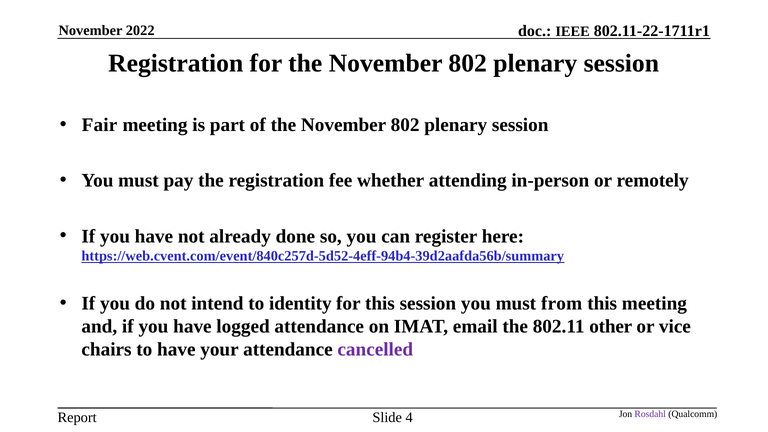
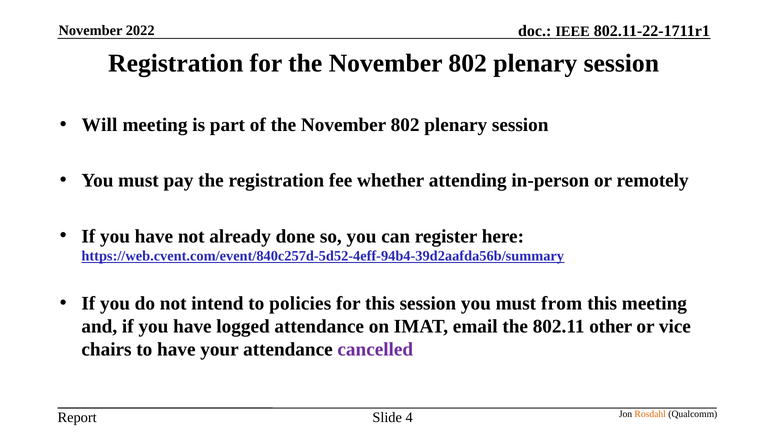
Fair: Fair -> Will (100, 125)
identity: identity -> policies (300, 303)
Rosdahl colour: purple -> orange (650, 414)
